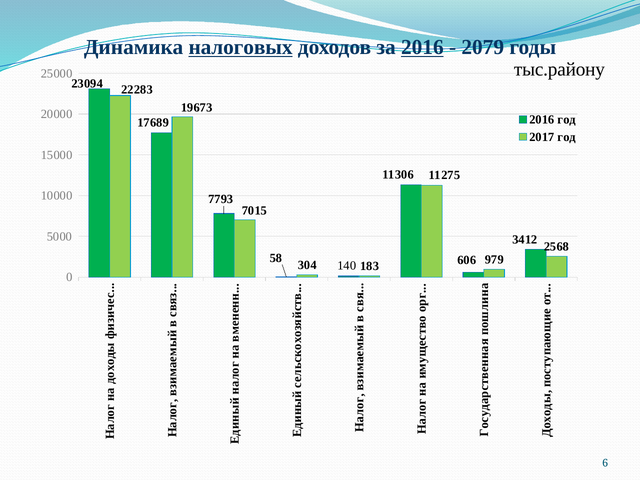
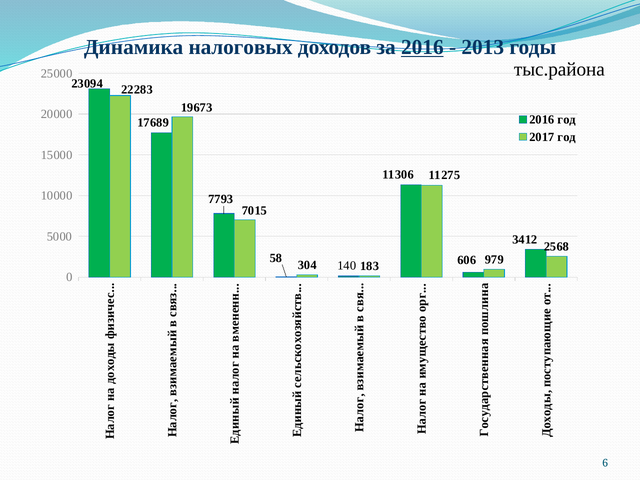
налоговых underline: present -> none (241, 47)
2079: 2079 -> 2013 (483, 47)
тыс.району: тыс.району -> тыс.района (559, 70)
